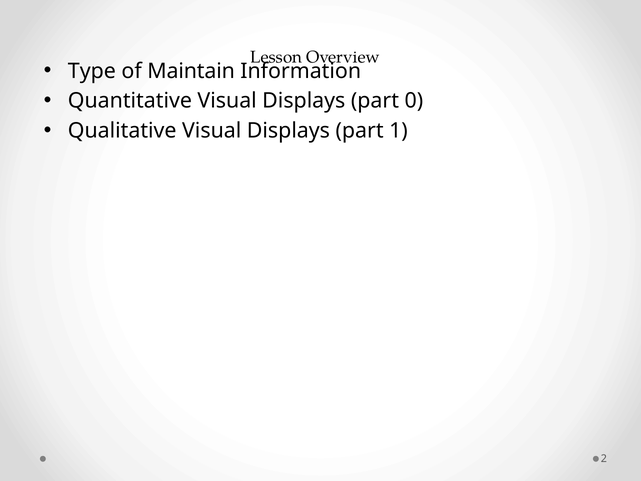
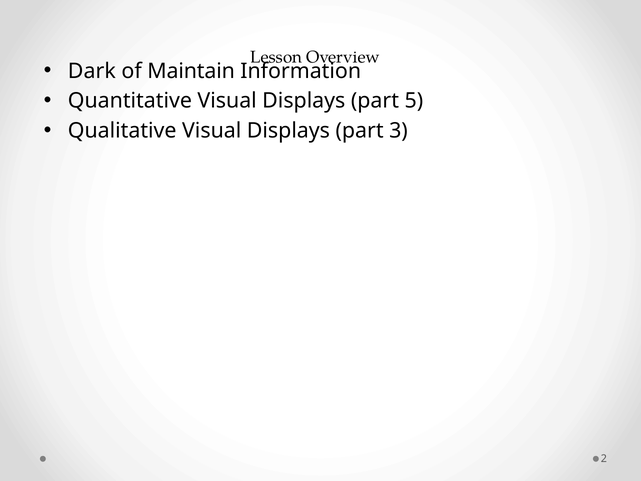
Type: Type -> Dark (92, 71)
0: 0 -> 5 (414, 101)
1: 1 -> 3 (398, 131)
